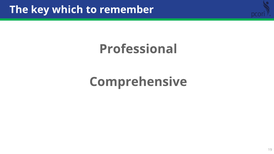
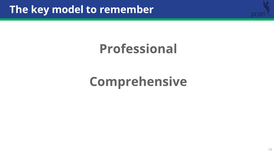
which: which -> model (68, 10)
